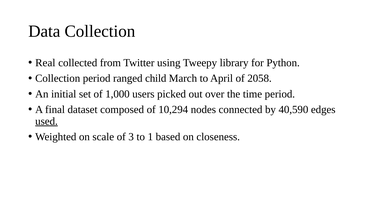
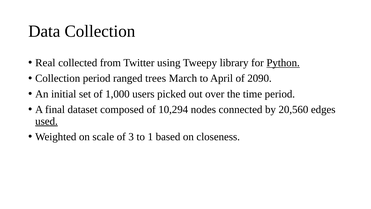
Python underline: none -> present (283, 63)
child: child -> trees (156, 78)
2058: 2058 -> 2090 (260, 78)
40,590: 40,590 -> 20,560 (293, 109)
